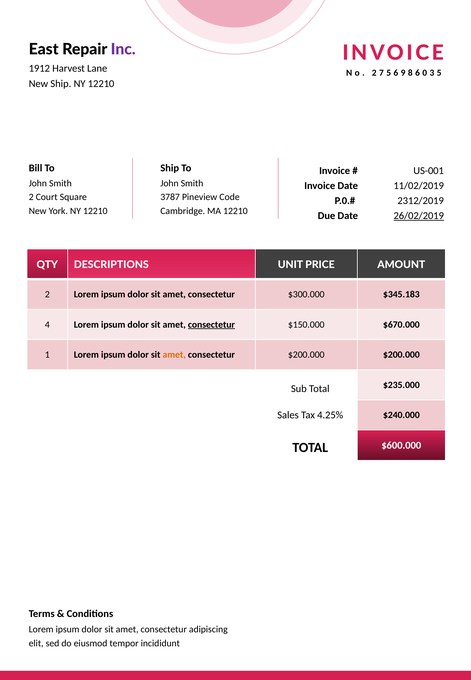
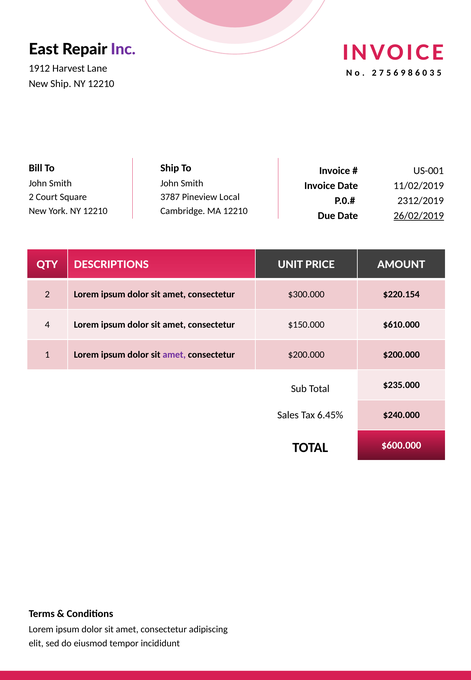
Code: Code -> Local (230, 197)
$345.183: $345.183 -> $220.154 (401, 294)
consectetur underline: present -> none (211, 325)
$670.000: $670.000 -> $610.000 (401, 325)
amet colour: orange -> purple (174, 355)
4.25%: 4.25% -> 6.45% (330, 415)
